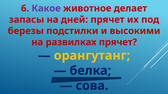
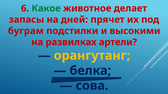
Какое colour: purple -> green (46, 8)
березы: березы -> буграм (26, 31)
развилках прячет: прячет -> артели (118, 42)
